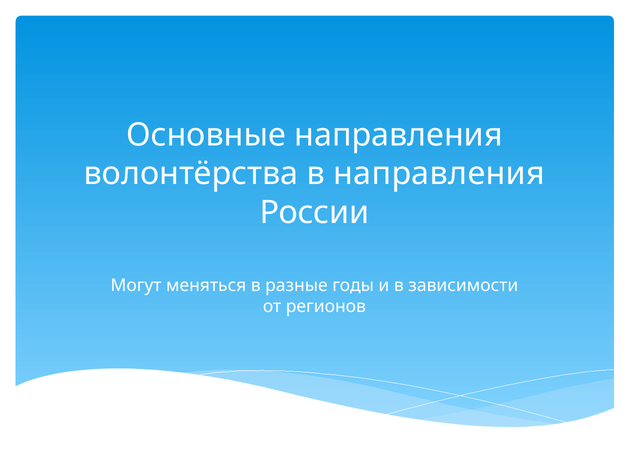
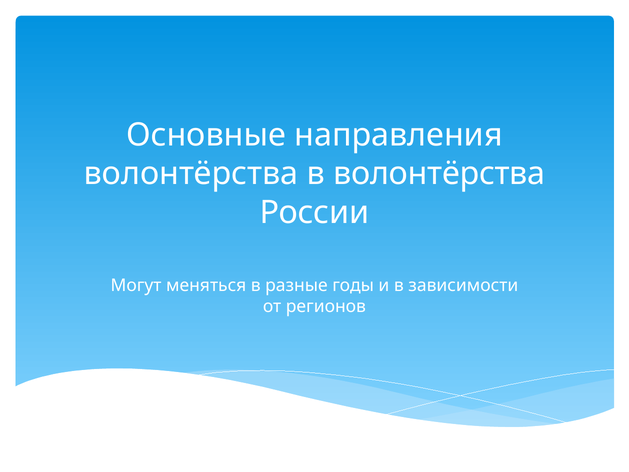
в направления: направления -> волонтёрства (439, 174)
